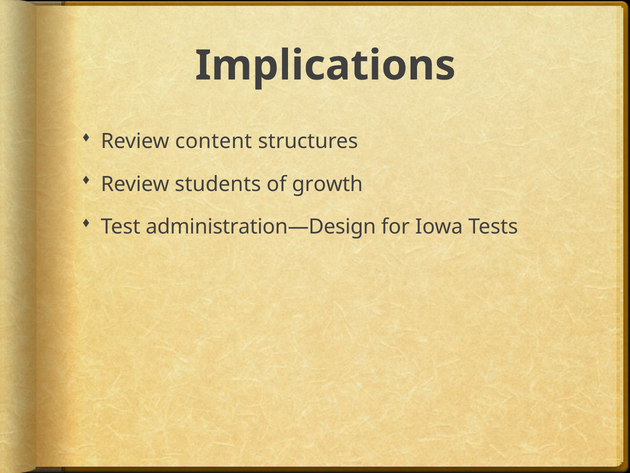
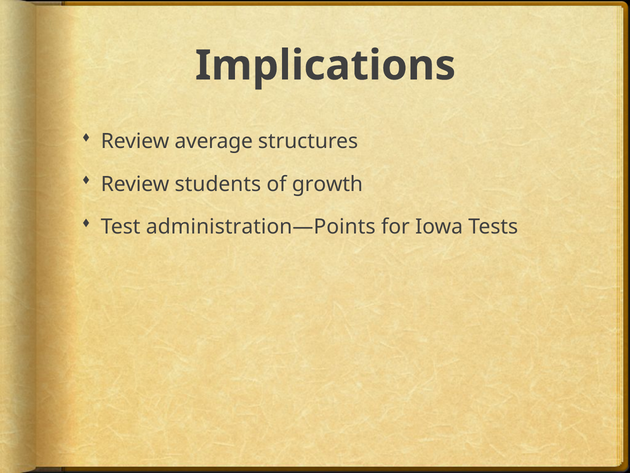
content: content -> average (214, 141)
administration—Design: administration—Design -> administration—Points (261, 227)
